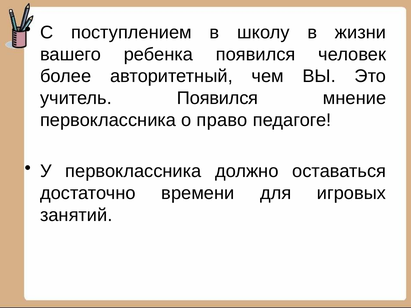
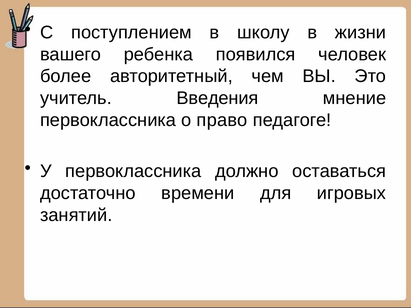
учитель Появился: Появился -> Введения (217, 98)
